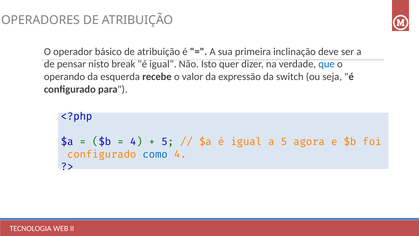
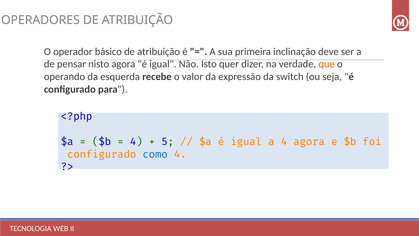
nisto break: break -> agora (123, 64)
que colour: blue -> orange (327, 64)
a 5: 5 -> 4 (284, 141)
